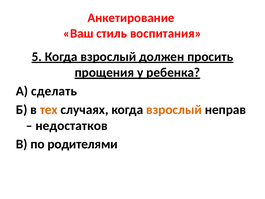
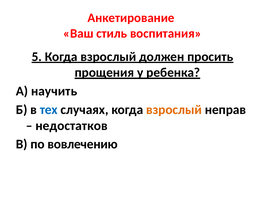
сделать: сделать -> научить (54, 91)
тех colour: orange -> blue (49, 110)
родителями: родителями -> вовлечению (83, 144)
